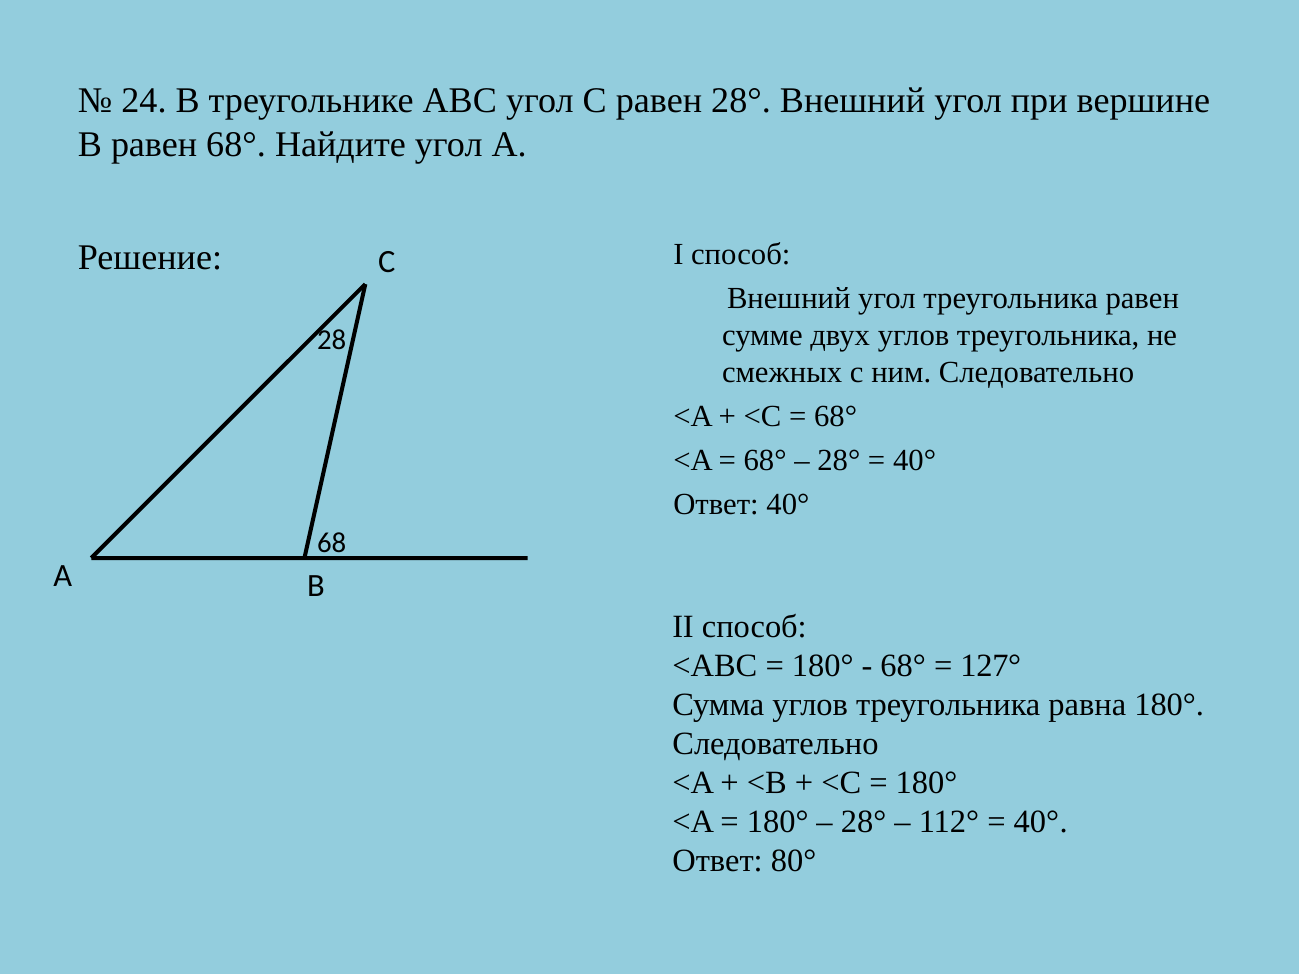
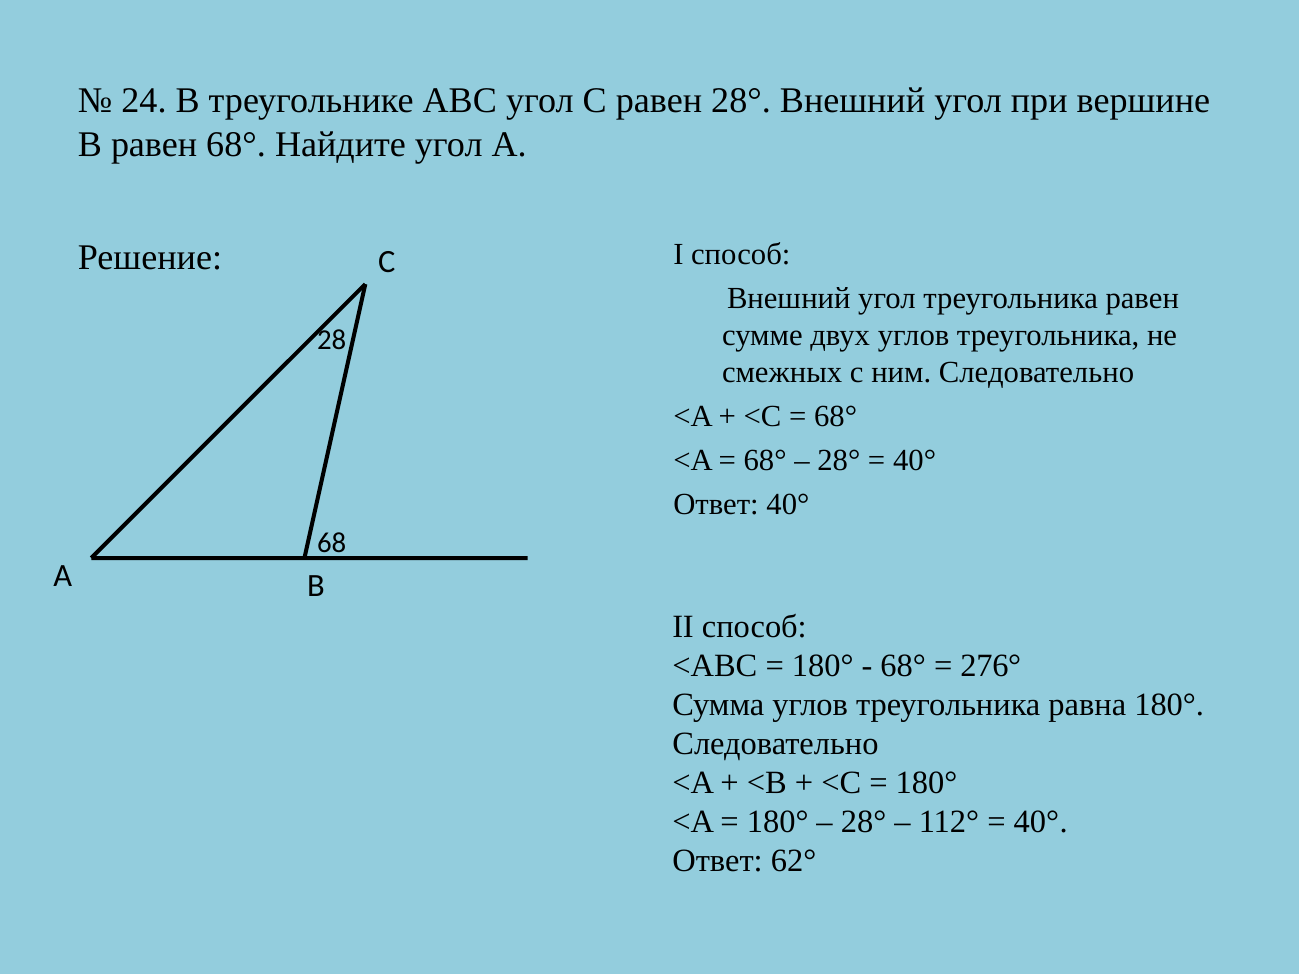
127°: 127° -> 276° (991, 666)
80°: 80° -> 62° (794, 861)
